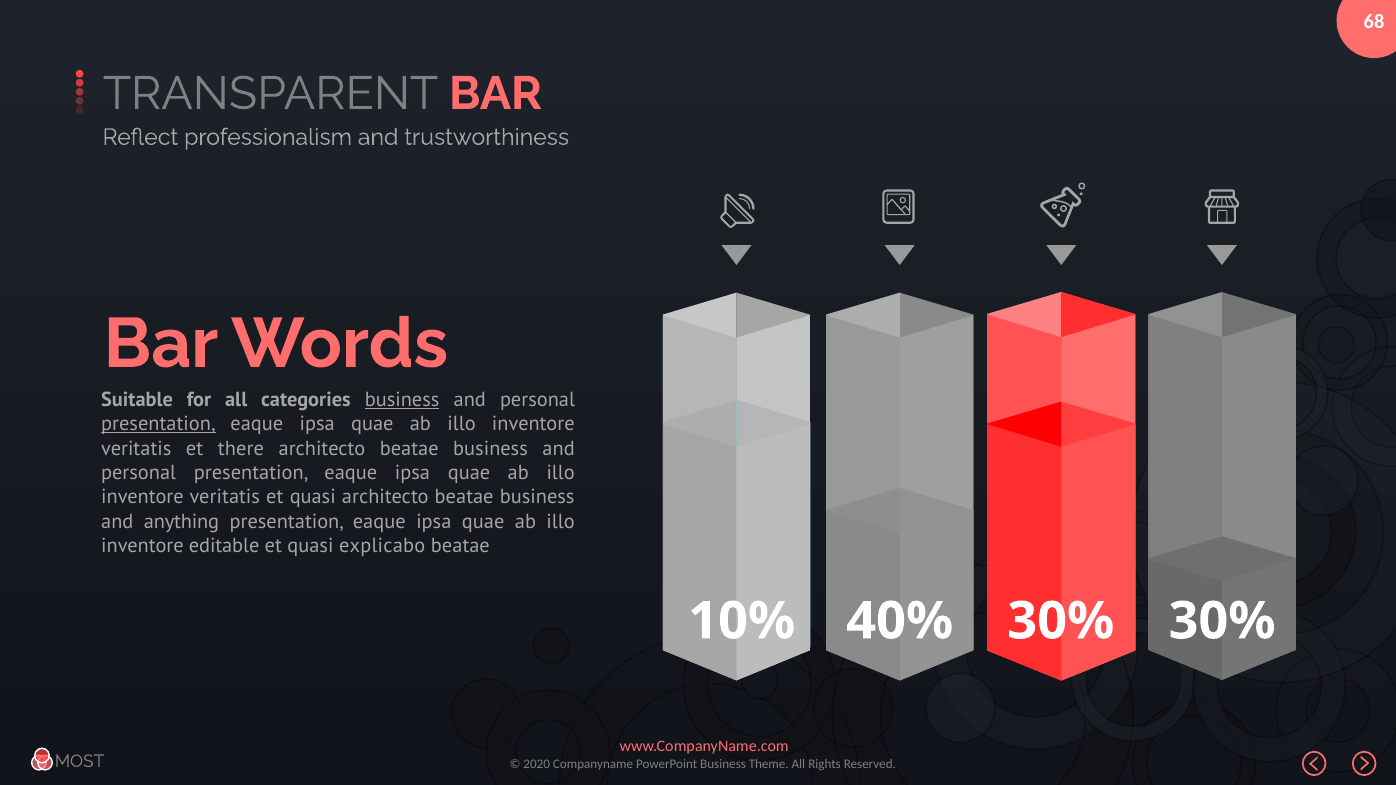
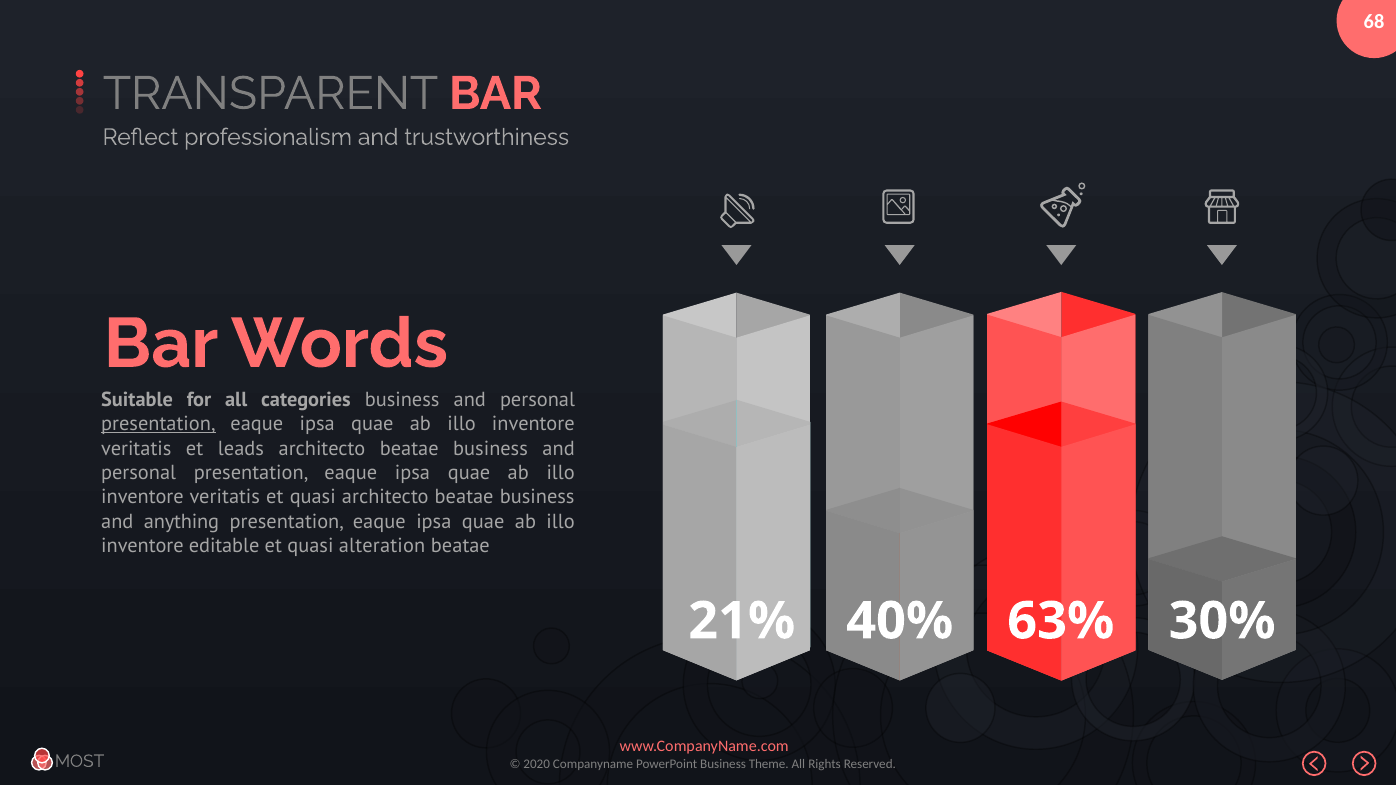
business underline: present -> none (402, 400)
there: there -> leads (241, 449)
explicabo: explicabo -> alteration (382, 546)
10%: 10% -> 21% (742, 621)
30%: 30% -> 63% (1061, 621)
